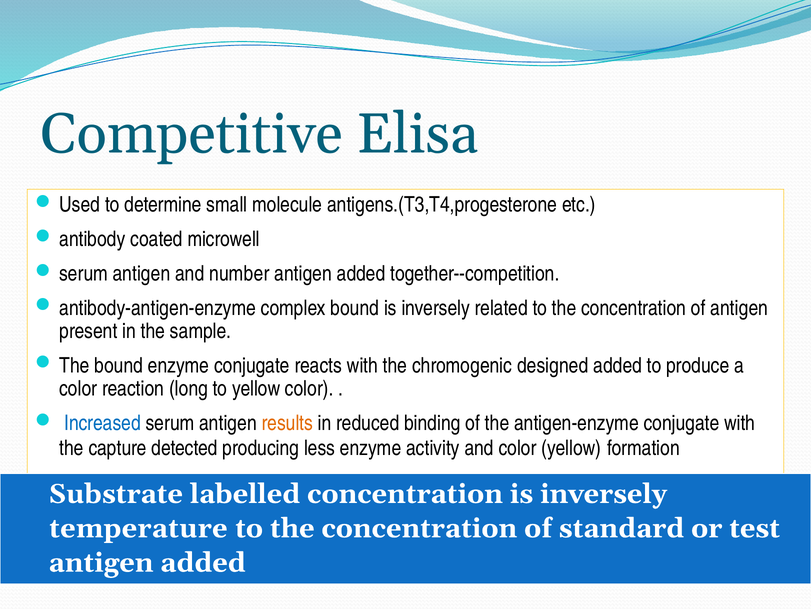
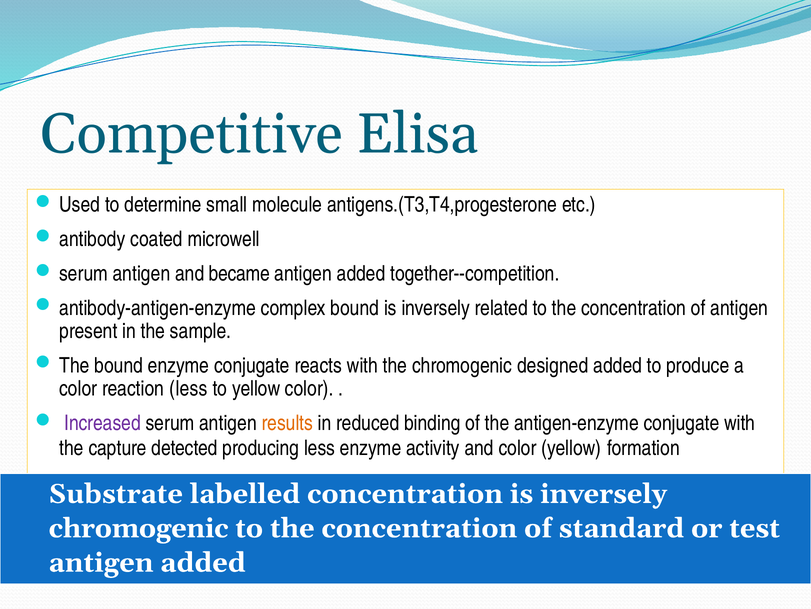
number: number -> became (239, 273)
reaction long: long -> less (188, 388)
Increased colour: blue -> purple (103, 423)
temperature: temperature -> chromogenic (139, 528)
